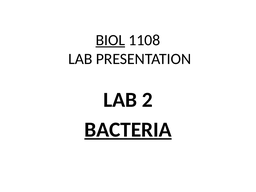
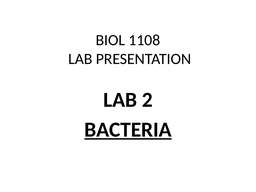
BIOL underline: present -> none (110, 40)
